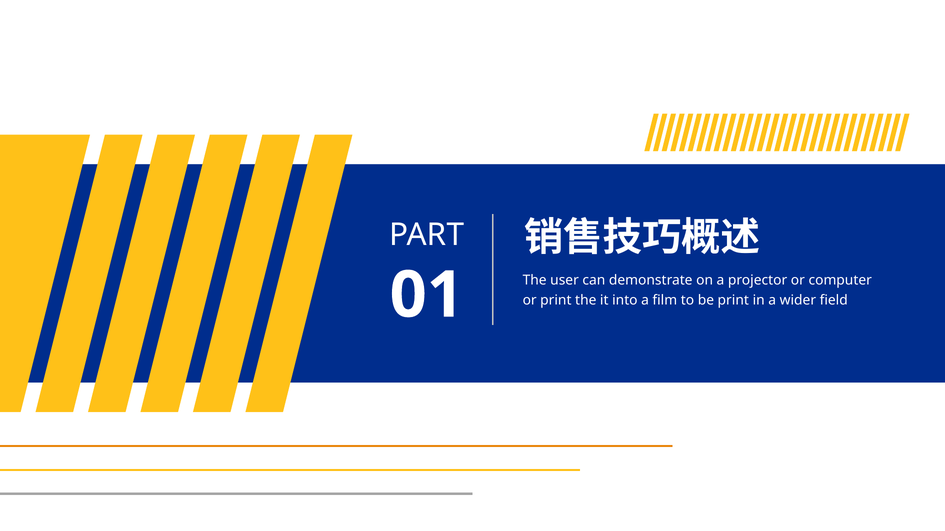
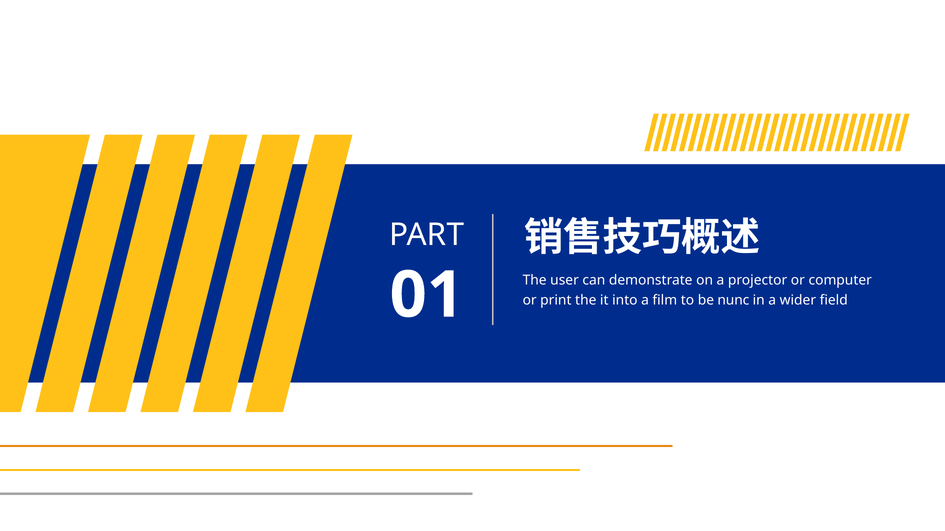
be print: print -> nunc (733, 300)
